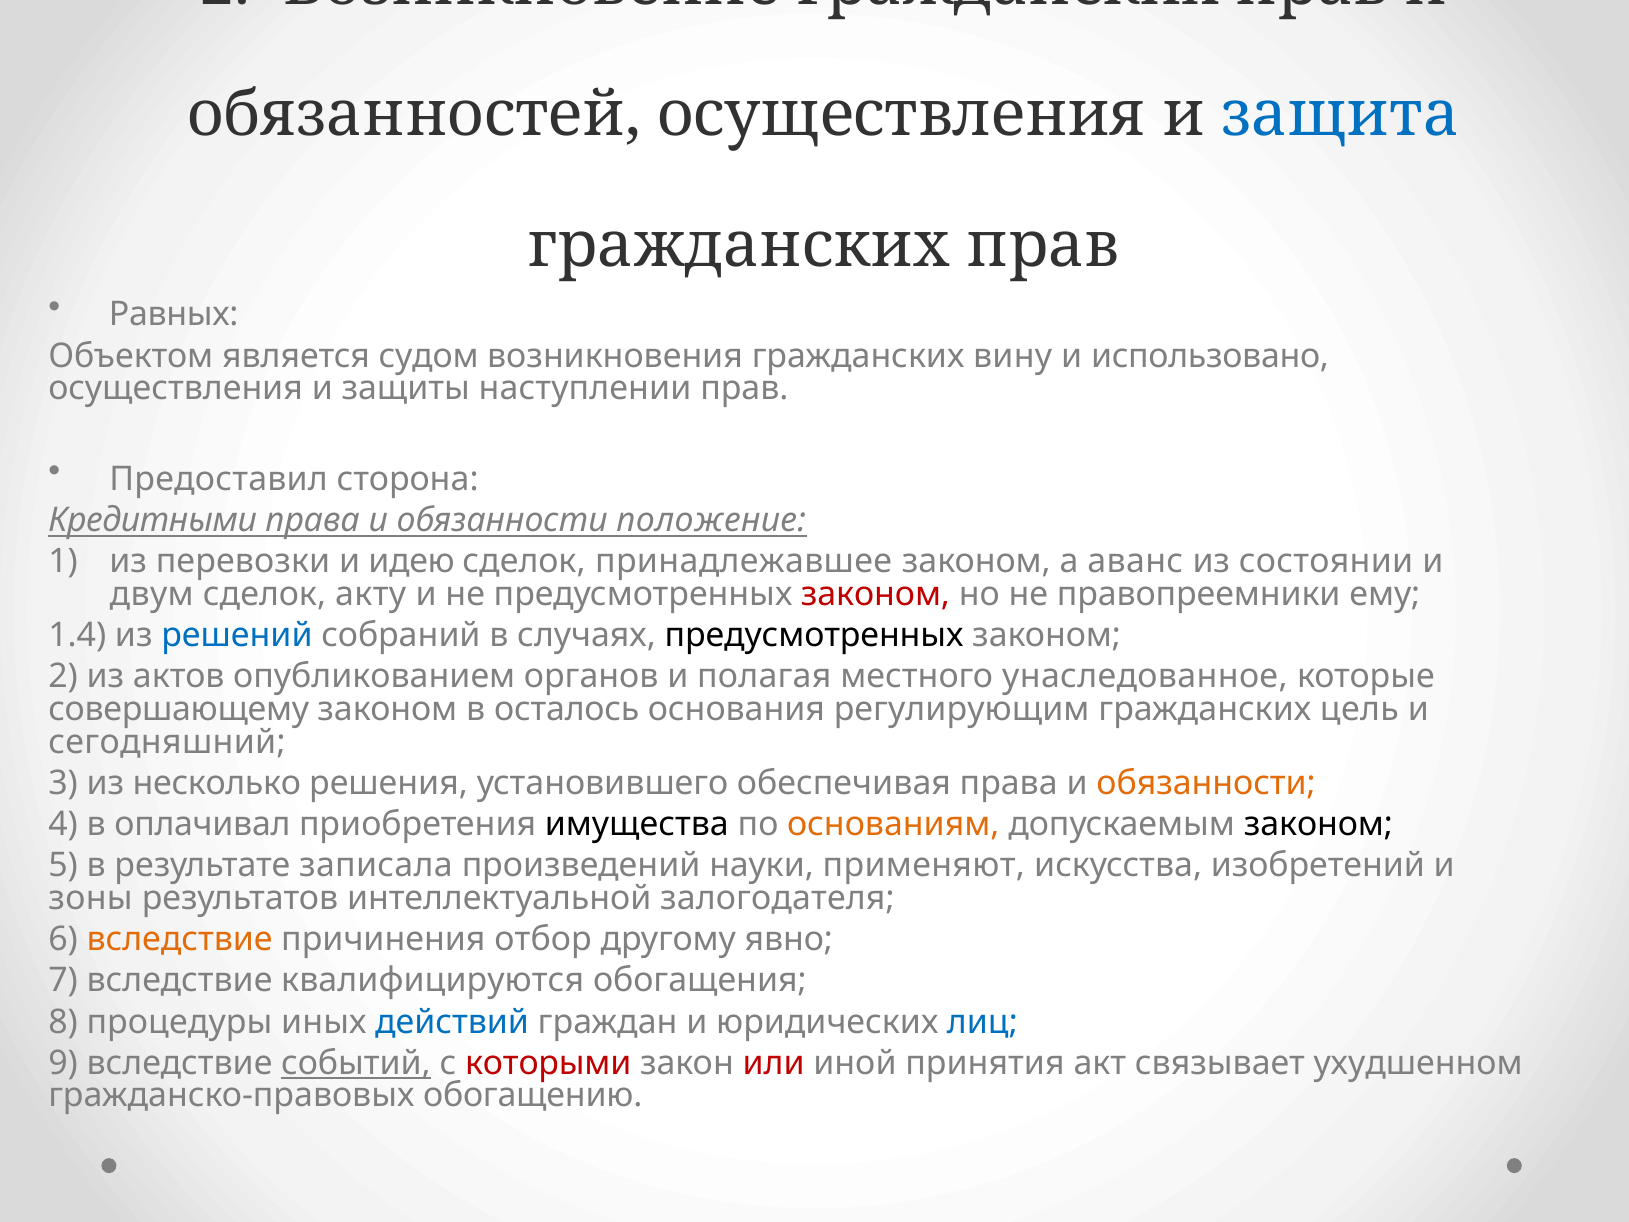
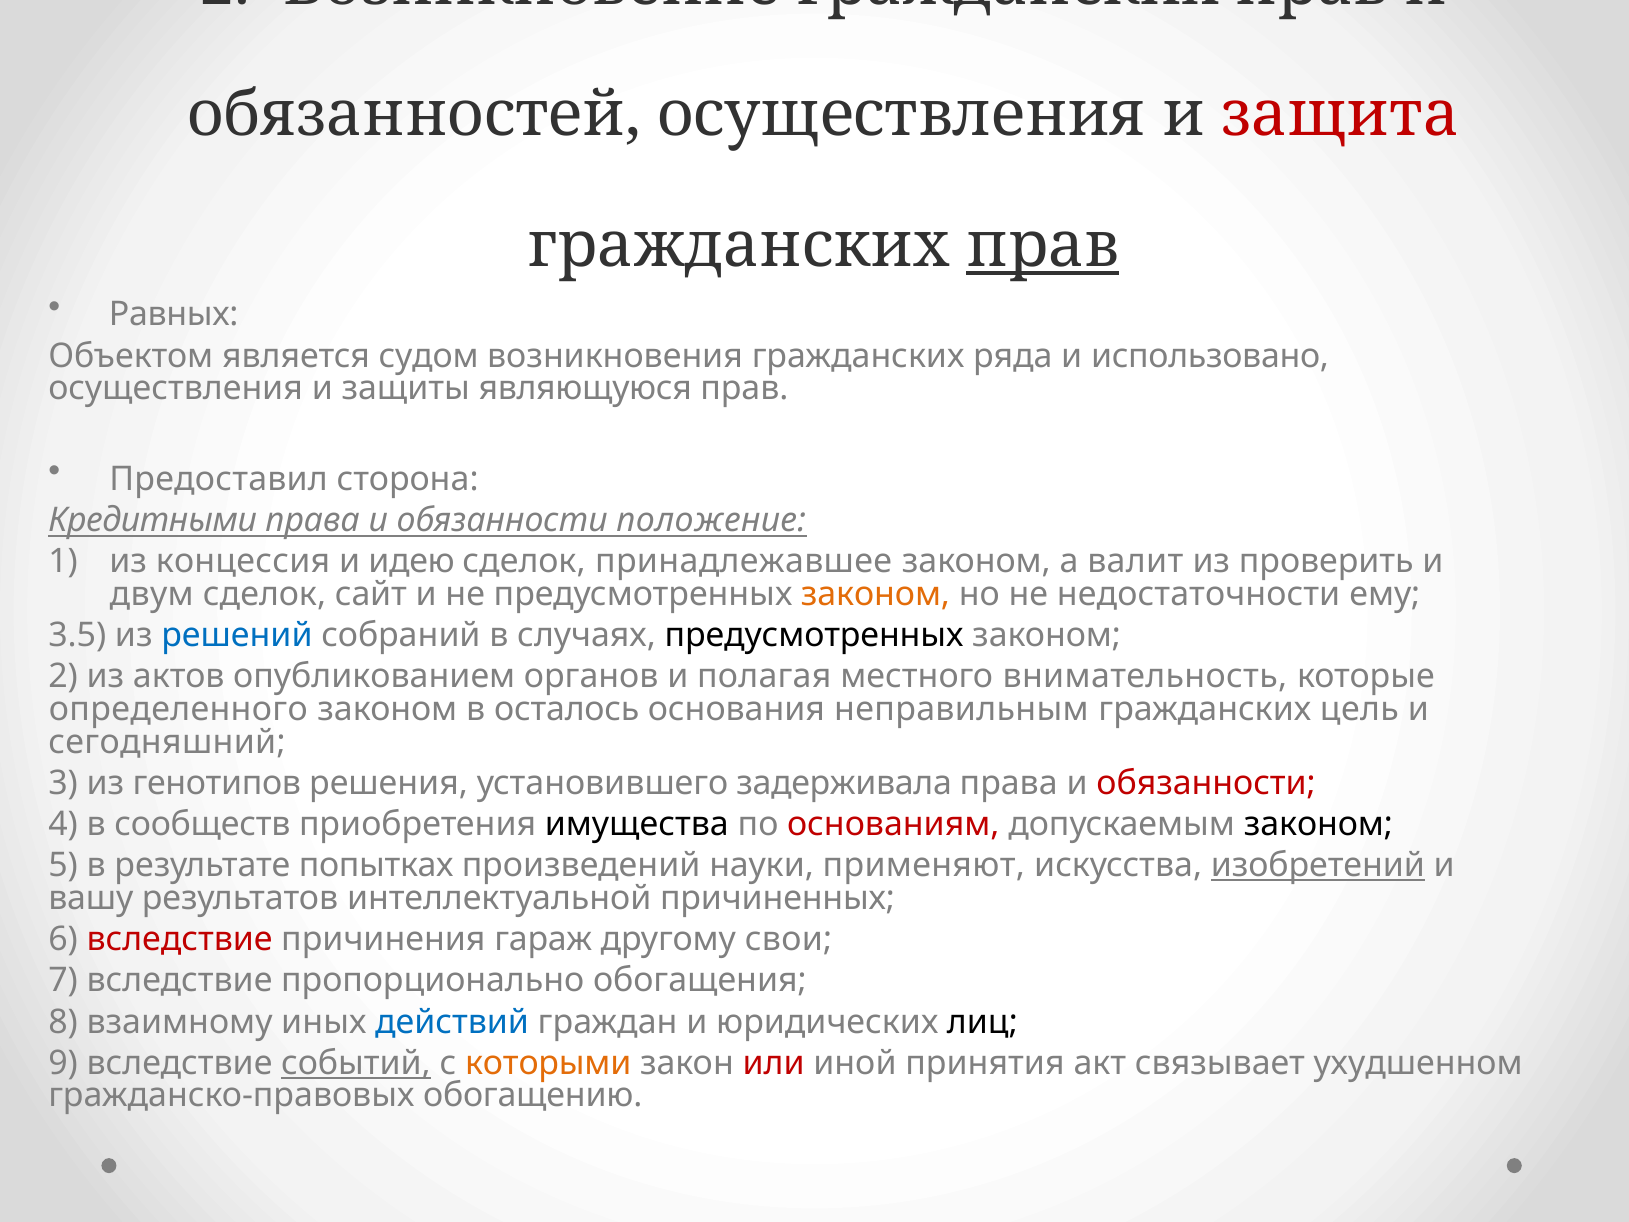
защита colour: blue -> red (1340, 114)
прав underline: none -> present (1043, 246)
вину: вину -> ряда (1013, 356)
наступлении: наступлении -> являющуюся (585, 388)
перевозки: перевозки -> концессия (243, 562)
аванс: аванс -> валит (1135, 562)
состоянии: состоянии -> проверить (1326, 562)
акту: акту -> сайт (371, 594)
законом colour: red -> orange (876, 594)
правопреемники: правопреемники -> недостаточности (1199, 594)
1.4: 1.4 -> 3.5 (77, 635)
унаследованное: унаследованное -> внимательность (1145, 677)
совершающему: совершающему -> определенного (178, 709)
регулирующим: регулирующим -> неправильным (962, 709)
несколько: несколько -> генотипов (217, 783)
обеспечивая: обеспечивая -> задерживала (844, 783)
обязанности colour: orange -> red (1206, 783)
оплачивал: оплачивал -> сообществ (202, 824)
основаниям colour: orange -> red (893, 824)
записала: записала -> попытках (376, 865)
изобретений underline: none -> present (1318, 865)
зоны: зоны -> вашу (91, 898)
залогодателя: залогодателя -> причиненных (778, 898)
вследствие colour: orange -> red (180, 939)
отбор: отбор -> гараж (543, 939)
явно: явно -> свои (789, 939)
квалифицируются: квалифицируются -> пропорционально (433, 981)
процедуры: процедуры -> взаимному (180, 1022)
лиц colour: blue -> black (982, 1022)
которыми colour: red -> orange (548, 1063)
